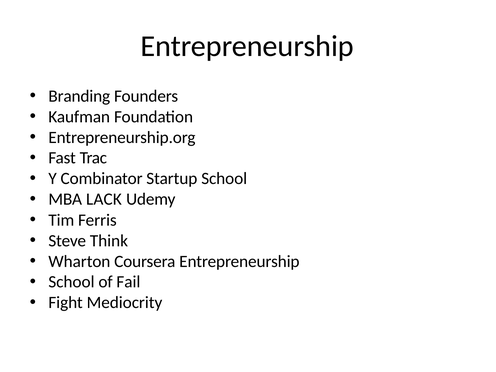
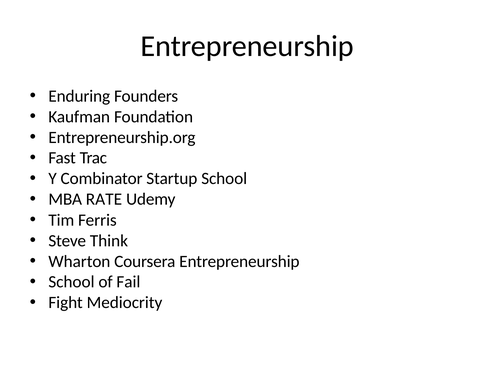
Branding: Branding -> Enduring (79, 96)
LACK: LACK -> RATE (104, 199)
